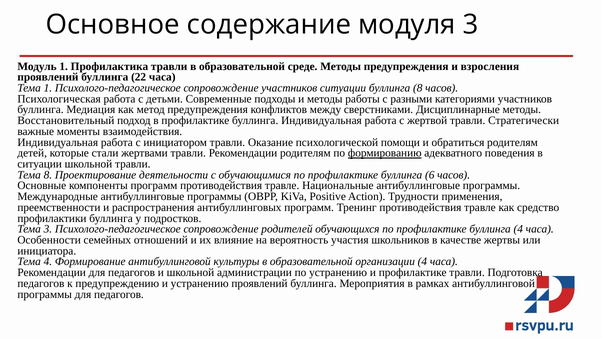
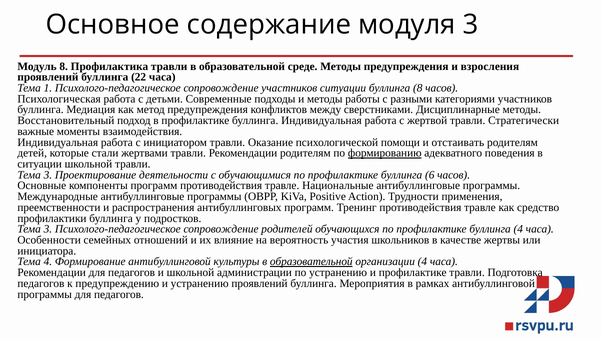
Модуль 1: 1 -> 8 (64, 66)
обратиться: обратиться -> отстаивать (458, 142)
8: 8 -> 3 (48, 175)
образовательной underline: none -> present (311, 261)
